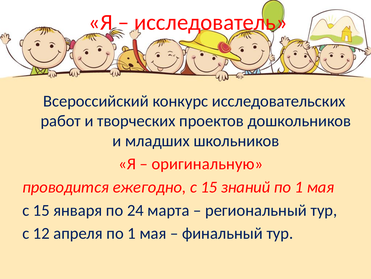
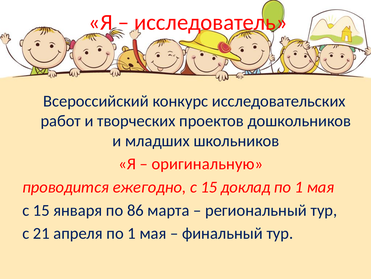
знаний: знаний -> доклад (246, 187)
24: 24 -> 86 (135, 210)
12: 12 -> 21 (41, 233)
